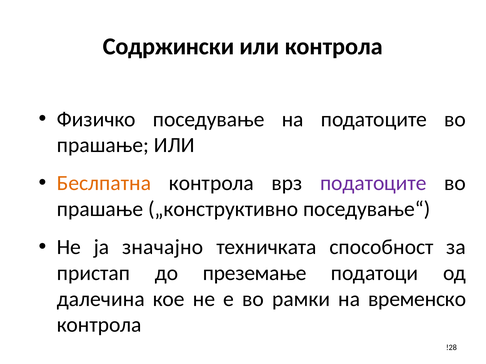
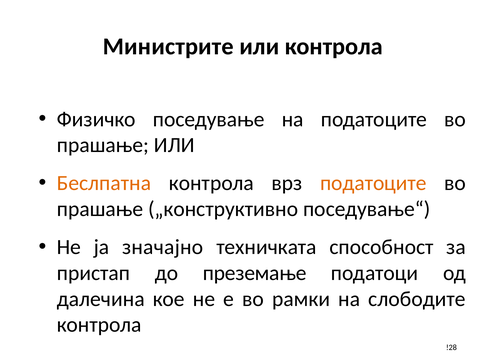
Содржински: Содржински -> Министрите (168, 47)
податоците colour: purple -> orange (373, 183)
временско: временско -> слободите (417, 299)
